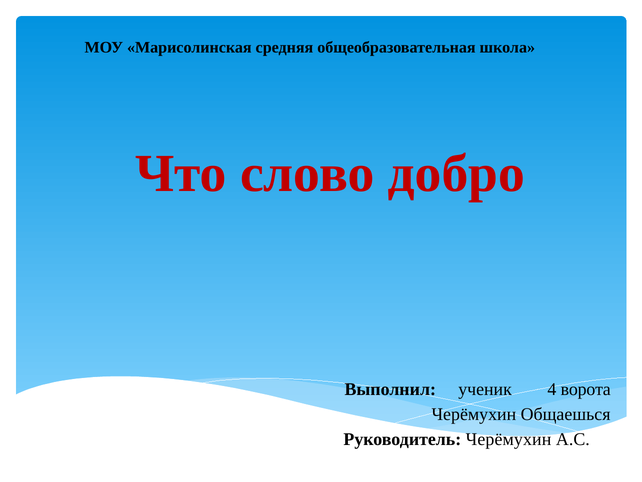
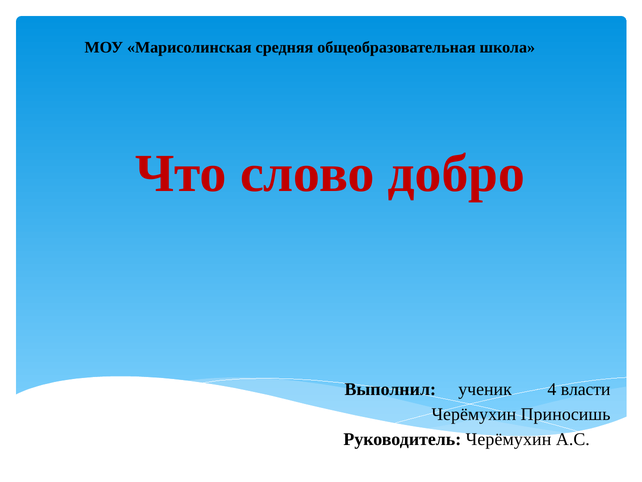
ворота: ворота -> власти (586, 389)
Общаешься: Общаешься -> Приносишь (566, 414)
